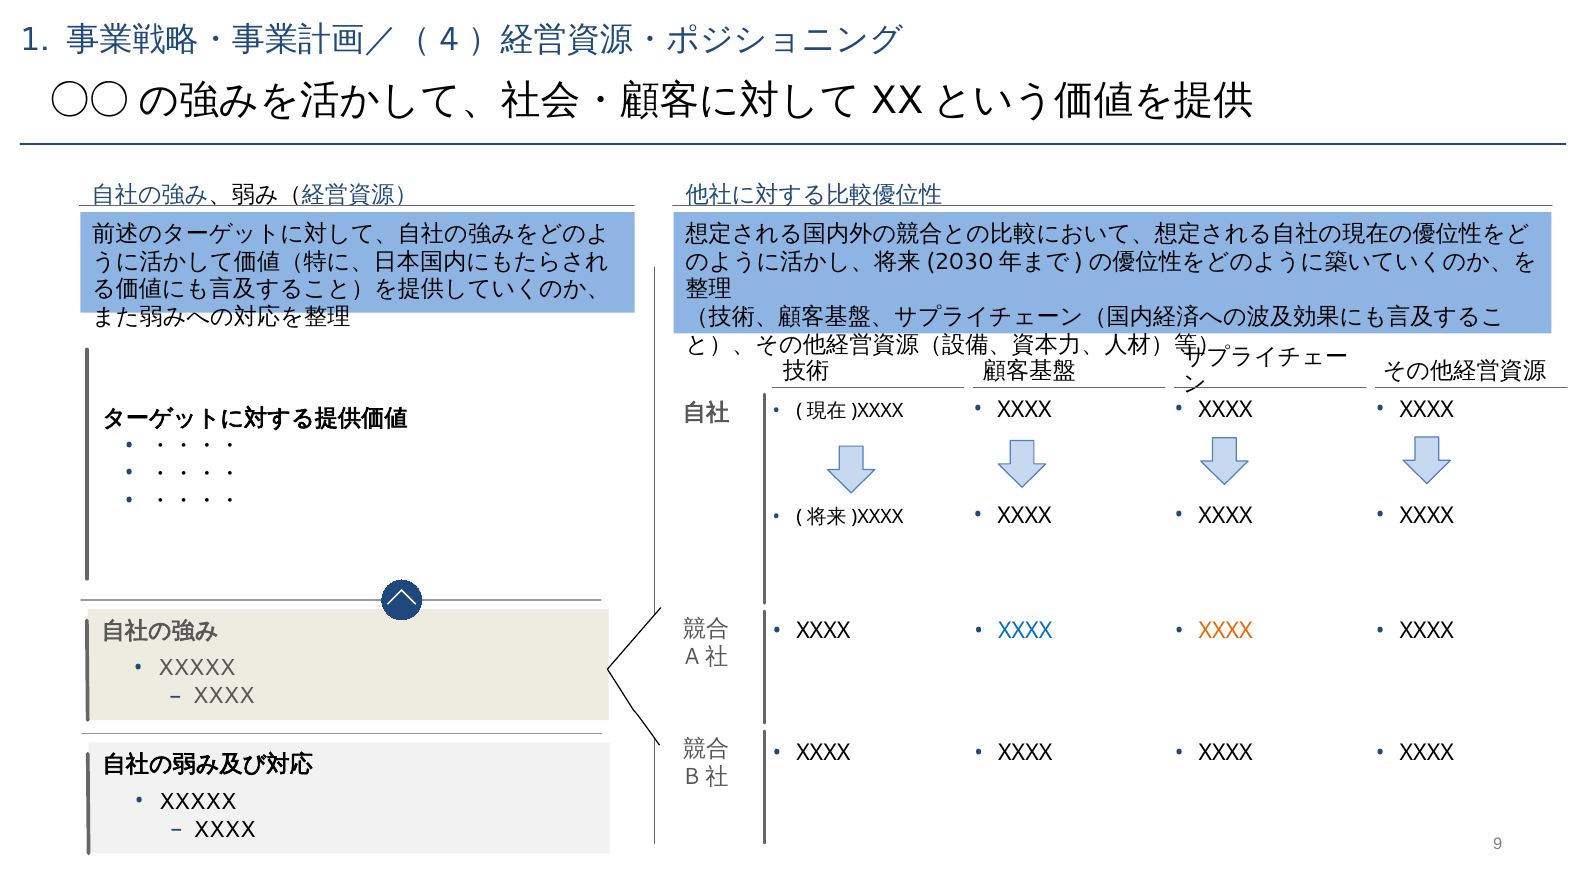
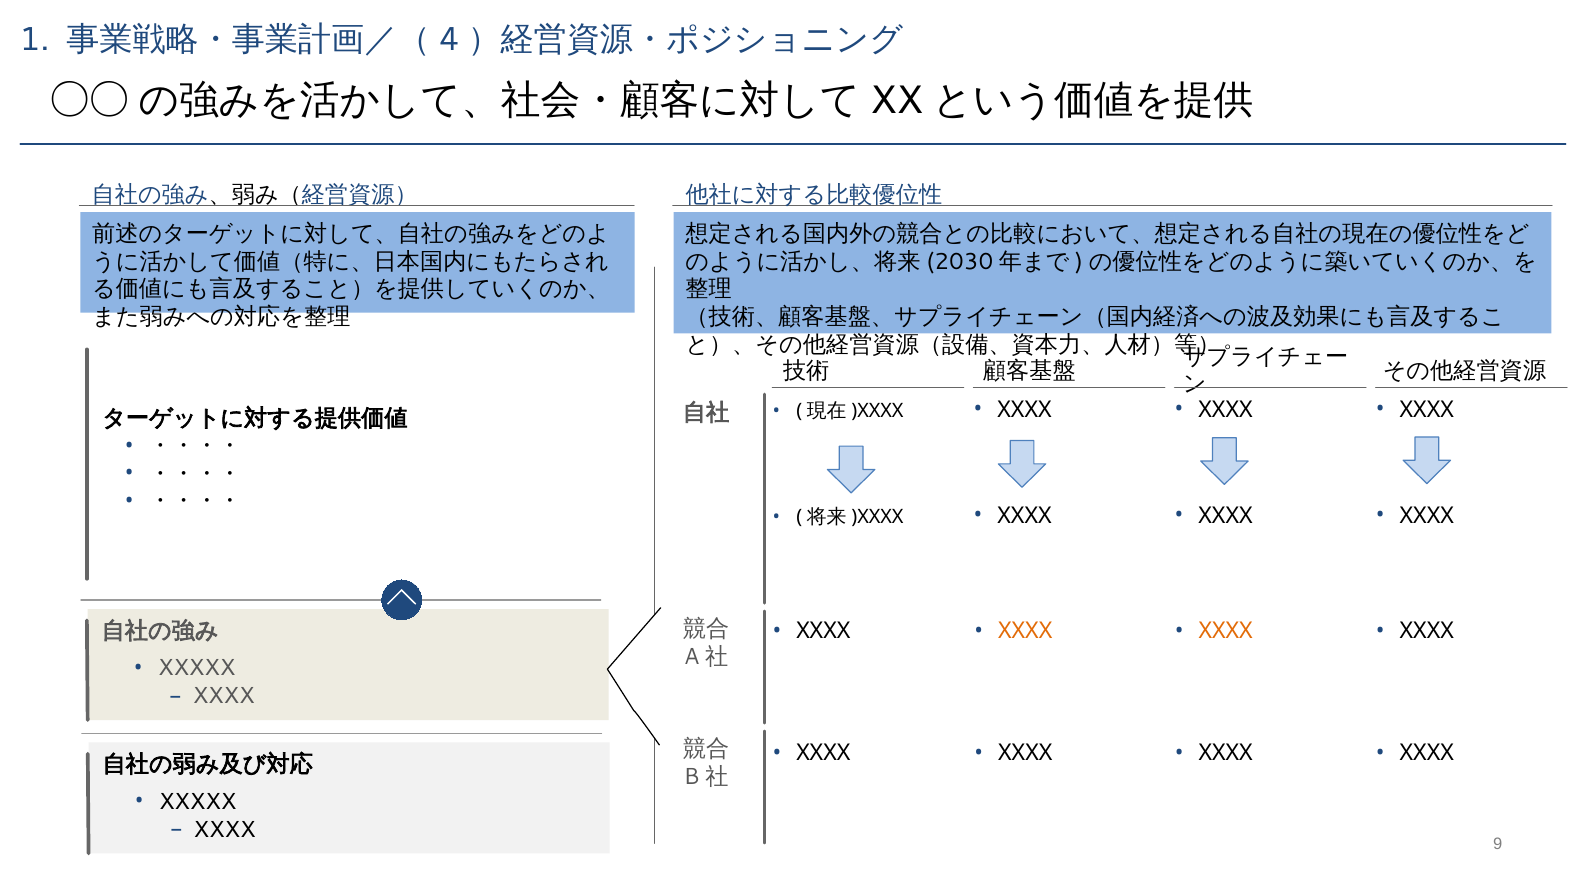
XXXX colour: blue -> orange (1025, 631)
